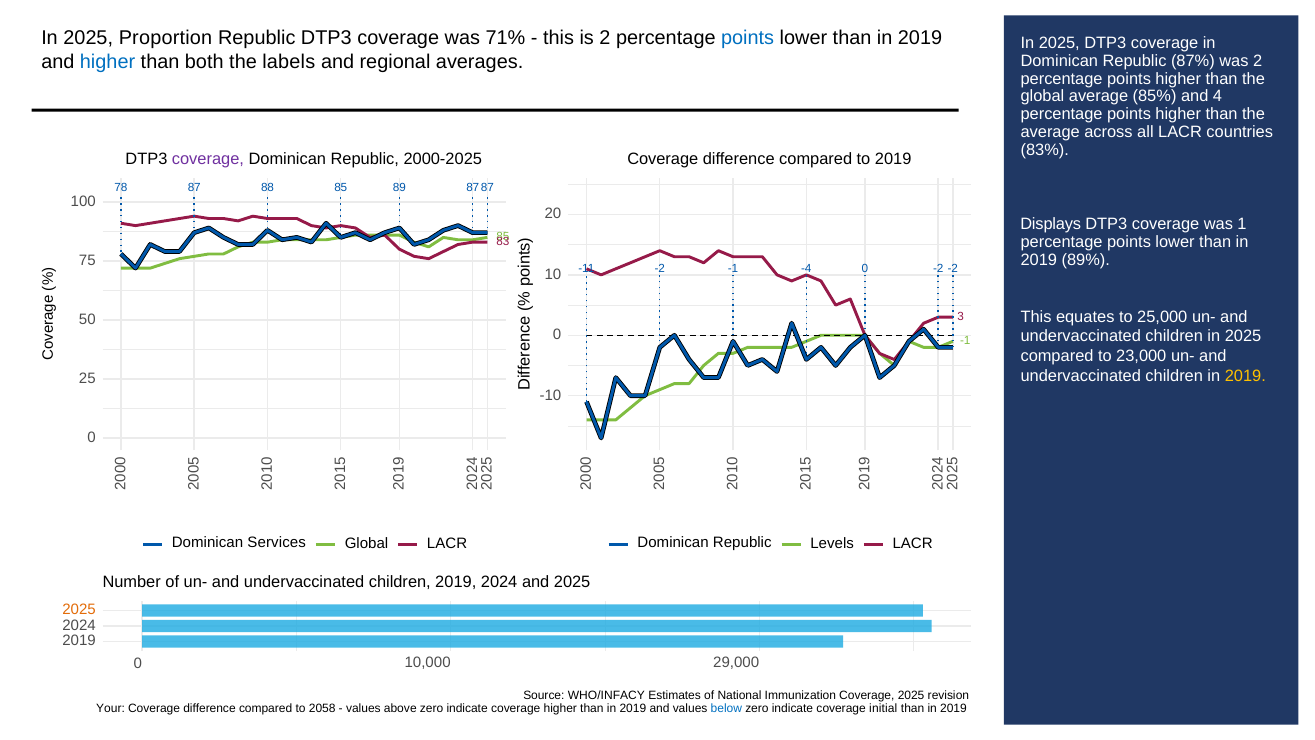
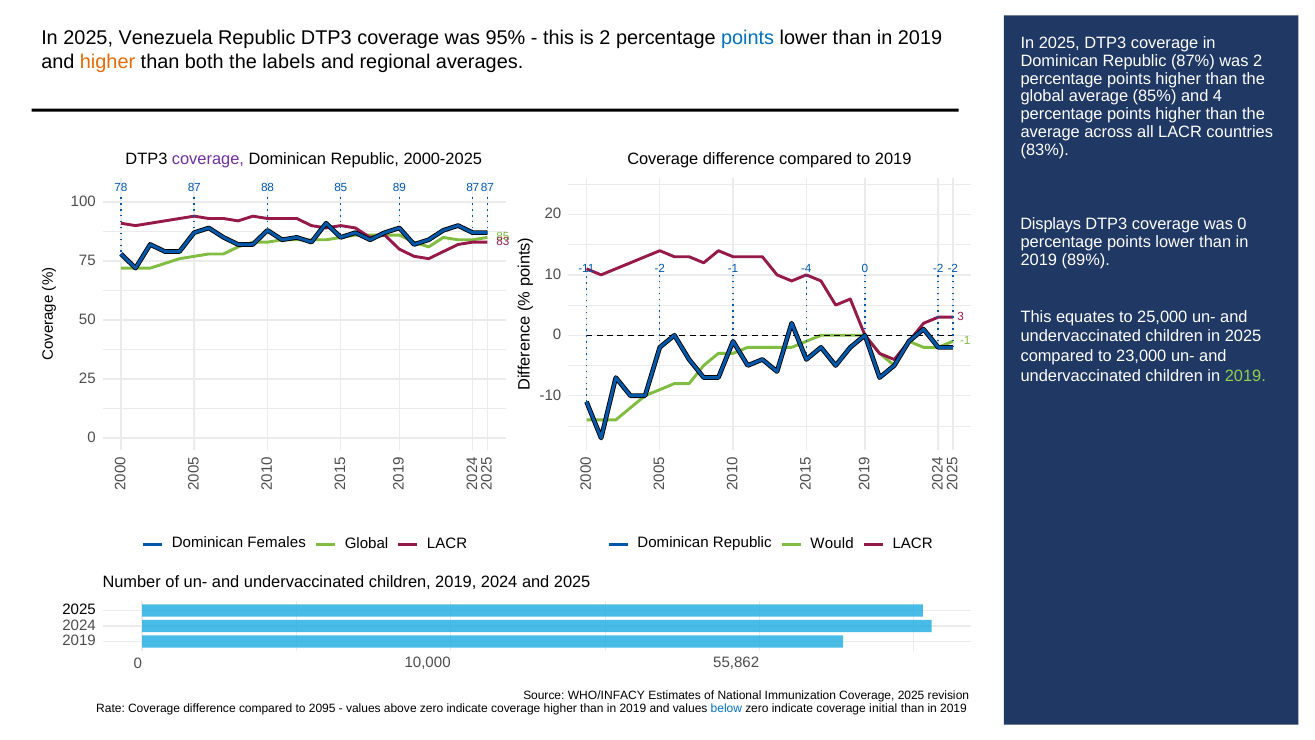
Proportion: Proportion -> Venezuela (166, 38)
71%: 71% -> 95% (505, 38)
higher colour: blue -> orange (108, 62)
was 1: 1 -> 0 (1242, 224)
2019 colour: yellow -> light green (1245, 376)
Services: Services -> Females (277, 542)
Levels: Levels -> Would (832, 543)
2025 colour: orange -> black (79, 610)
29,000: 29,000 -> 55,862 (736, 663)
Your: Your -> Rate (111, 708)
2058: 2058 -> 2095 (322, 708)
